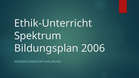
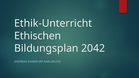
Spektrum: Spektrum -> Ethischen (38, 36)
2006: 2006 -> 2042 (93, 48)
